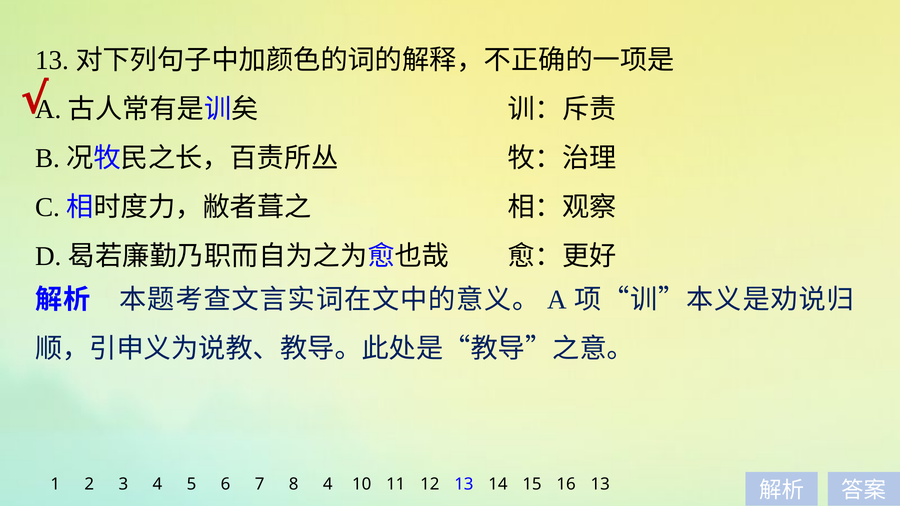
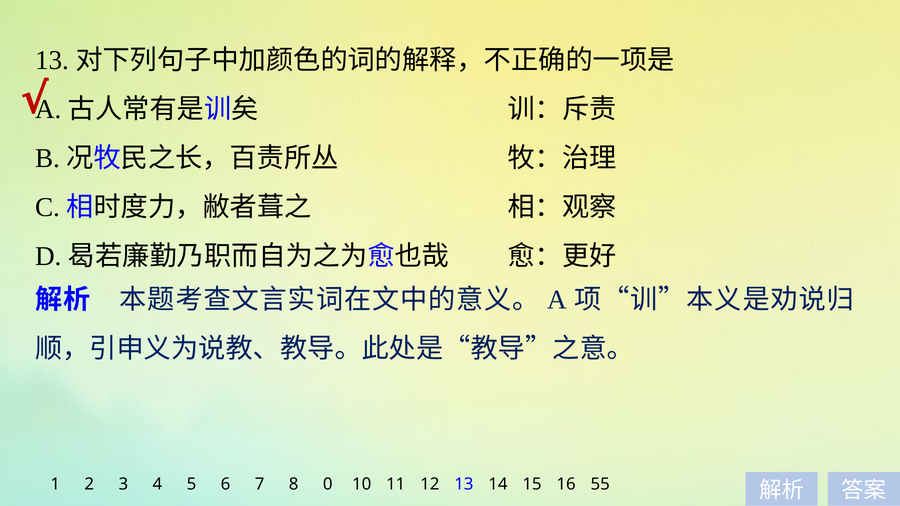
8 4: 4 -> 0 (328, 484)
16 13: 13 -> 55 (600, 484)
